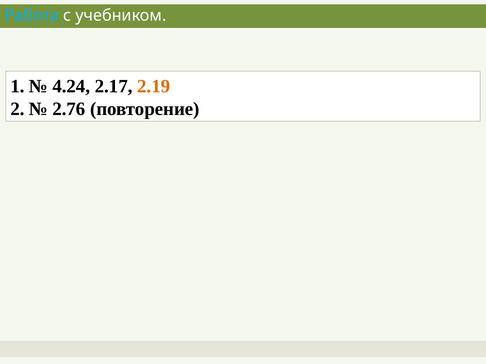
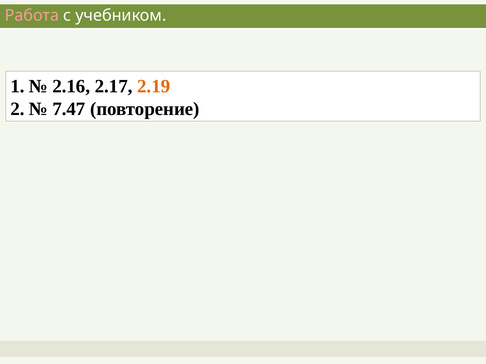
Работа colour: light blue -> pink (32, 16)
4.24: 4.24 -> 2.16 (71, 86)
2.76: 2.76 -> 7.47 (69, 109)
